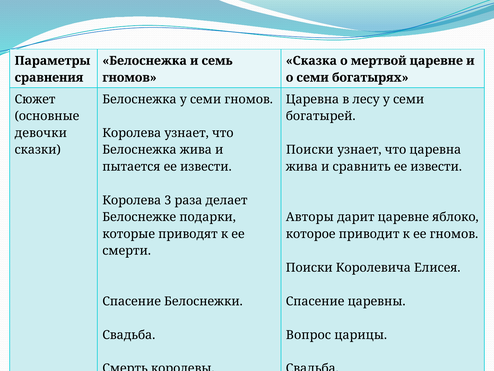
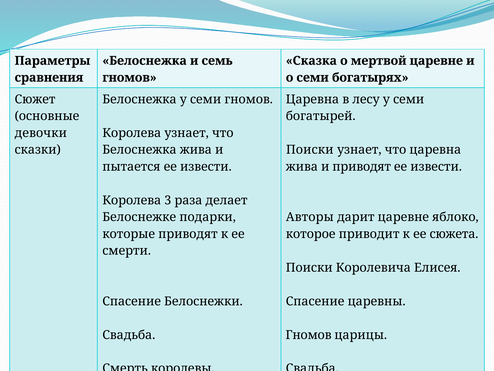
и сравнить: сравнить -> приводят (362, 166)
ее гномов: гномов -> сюжета (454, 234)
Вопрос: Вопрос -> Гномов (309, 334)
